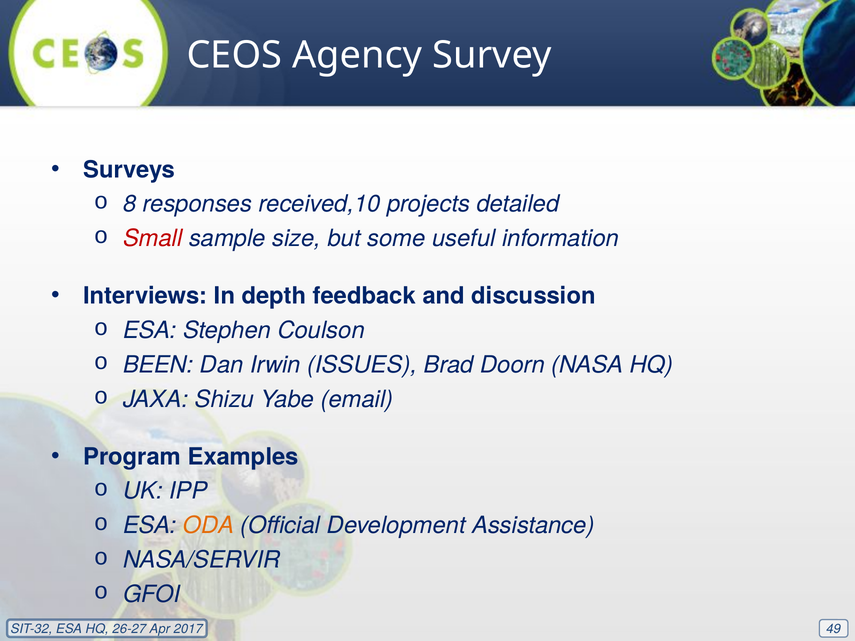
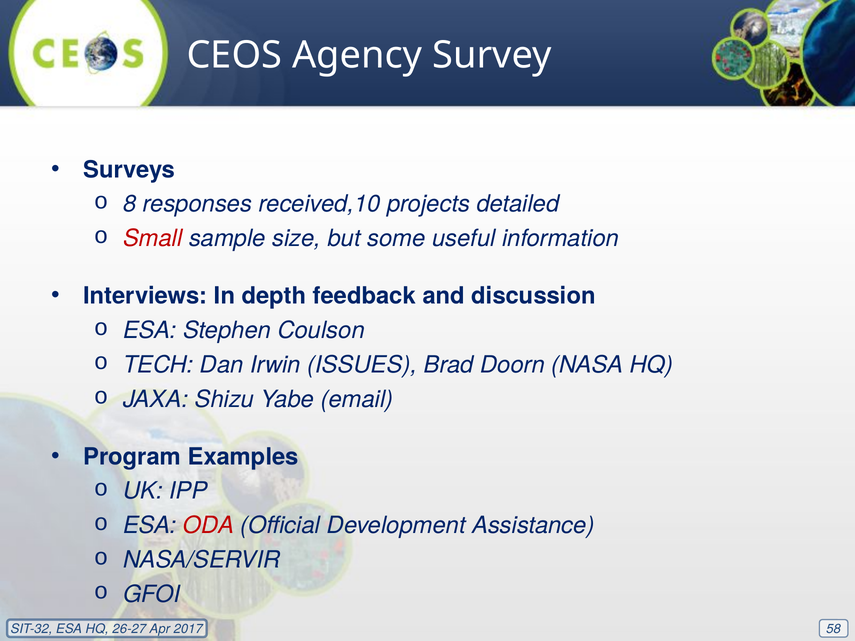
BEEN: BEEN -> TECH (158, 365)
ODA colour: orange -> red (208, 526)
49: 49 -> 58 (834, 629)
